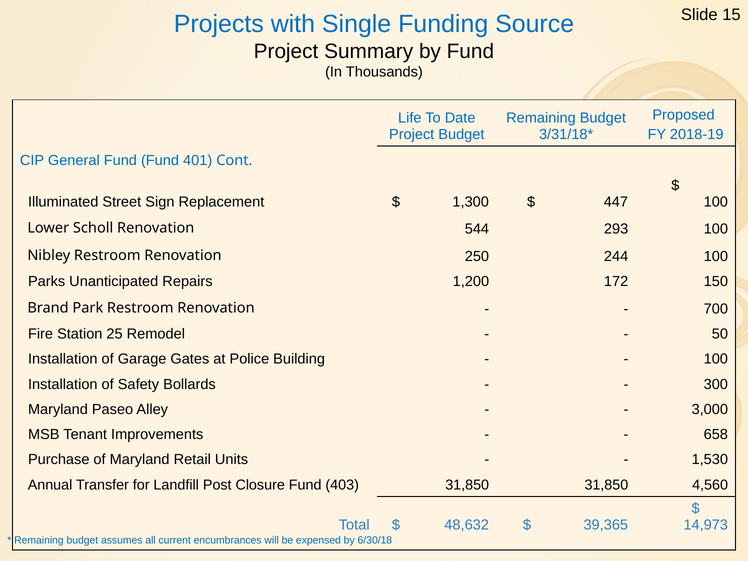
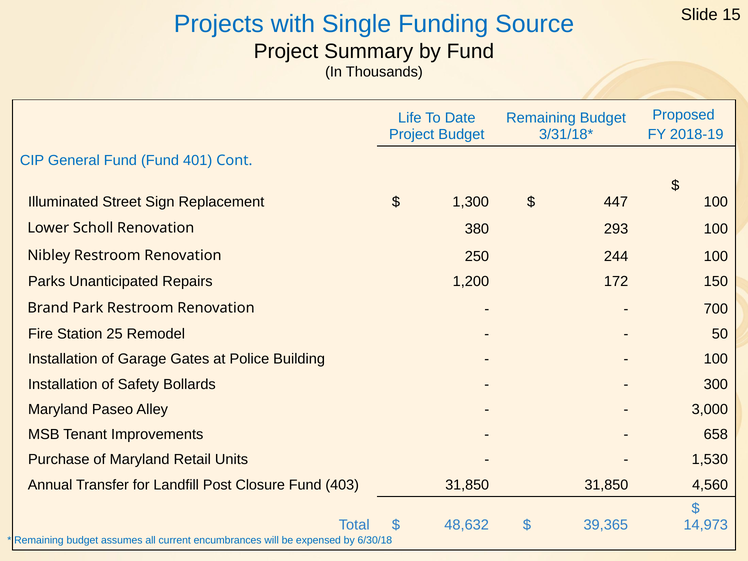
544: 544 -> 380 (477, 229)
